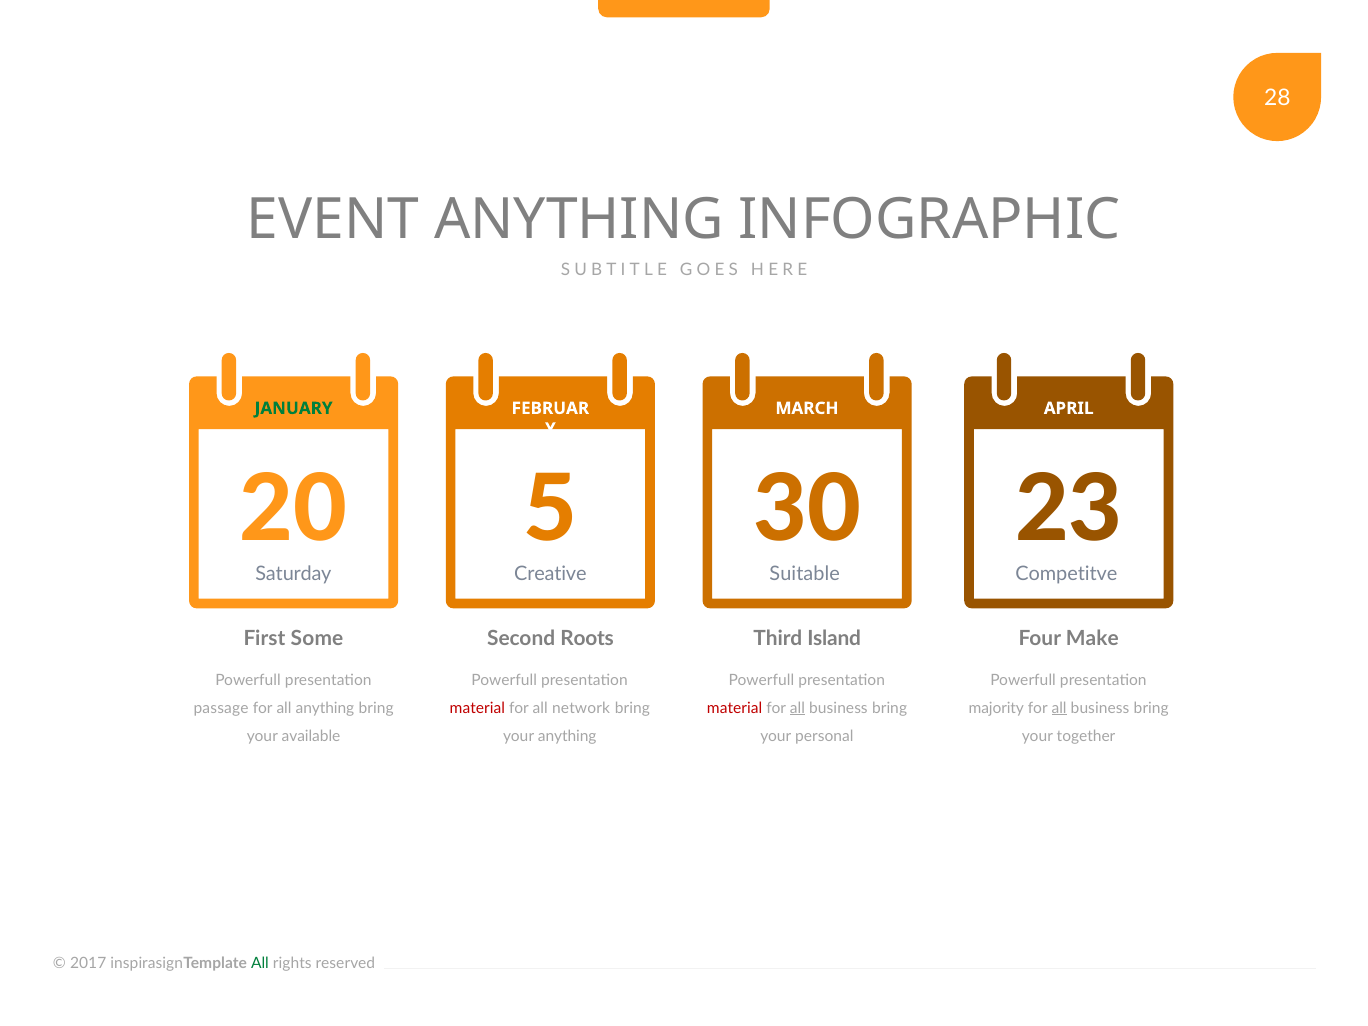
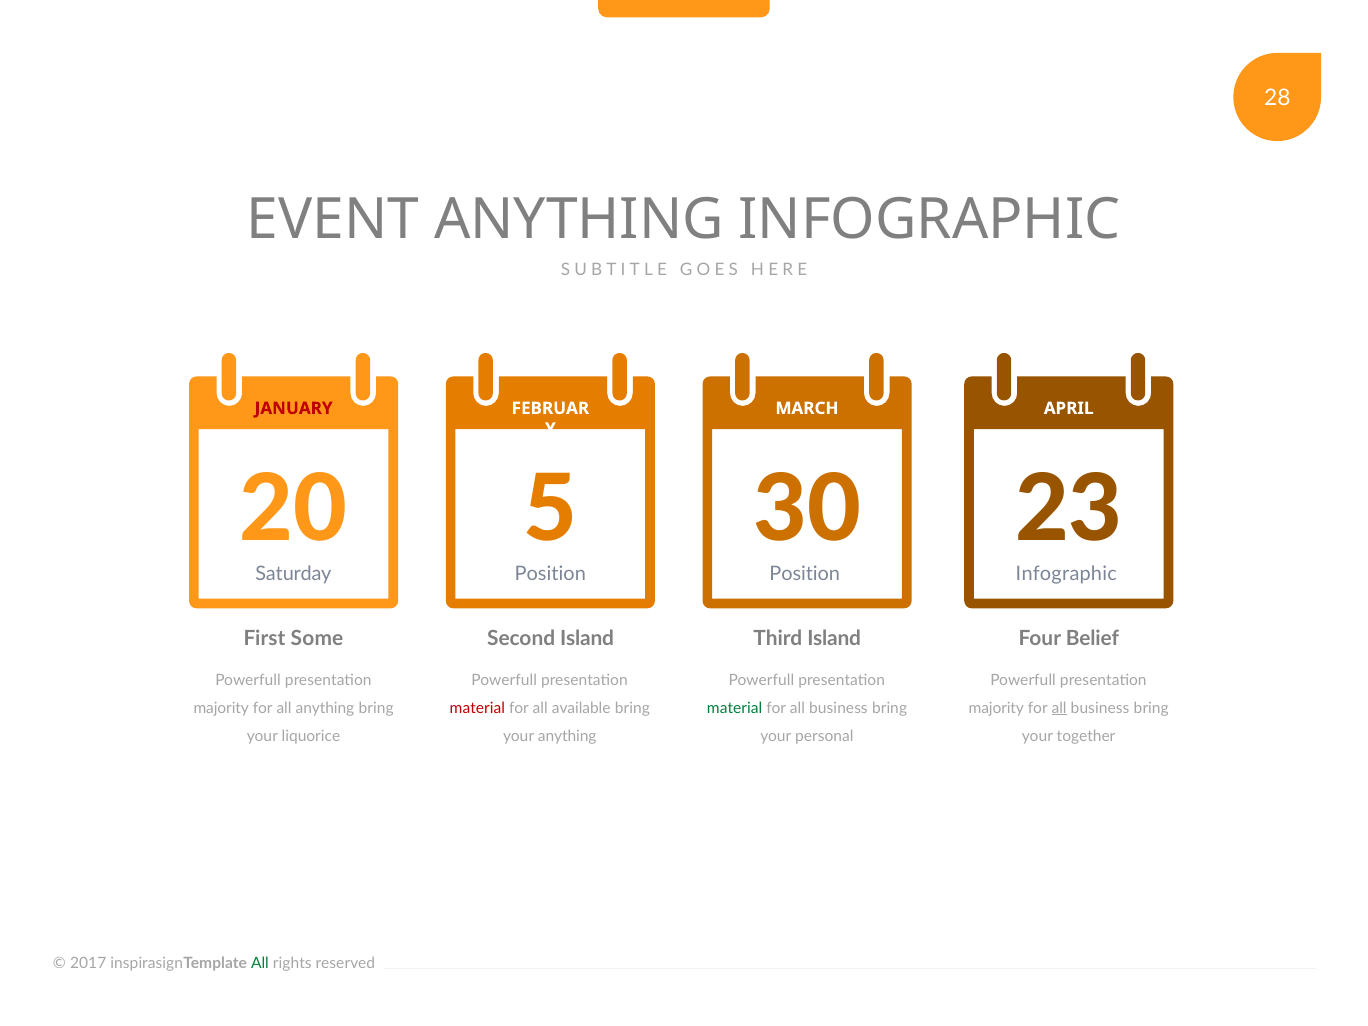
JANUARY colour: green -> red (294, 408)
Creative: Creative -> Position (550, 574)
Suitable: Suitable -> Position (805, 574)
Competitve: Competitve -> Infographic (1066, 574)
Second Roots: Roots -> Island (587, 638)
Make: Make -> Belief (1092, 638)
passage: passage -> majority (221, 708)
network: network -> available (581, 708)
material colour: red -> green (735, 708)
all underline: present -> none (797, 708)
available: available -> liquorice (311, 736)
